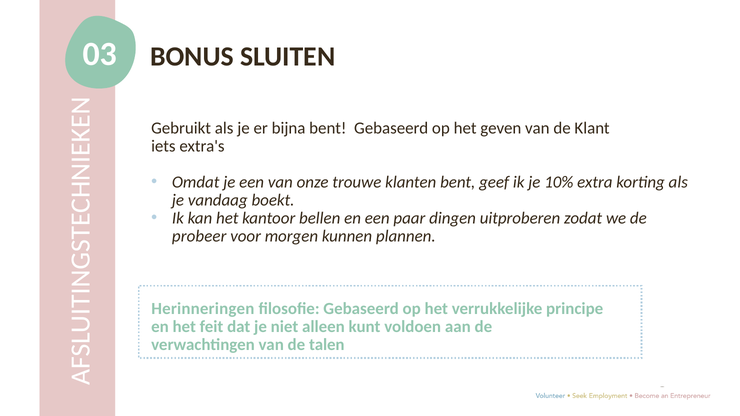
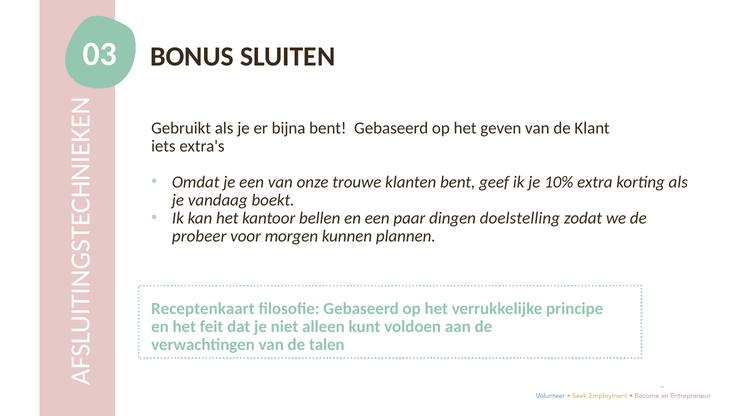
uitproberen: uitproberen -> doelstelling (520, 218)
Herinneringen: Herinneringen -> Receptenkaart (203, 309)
